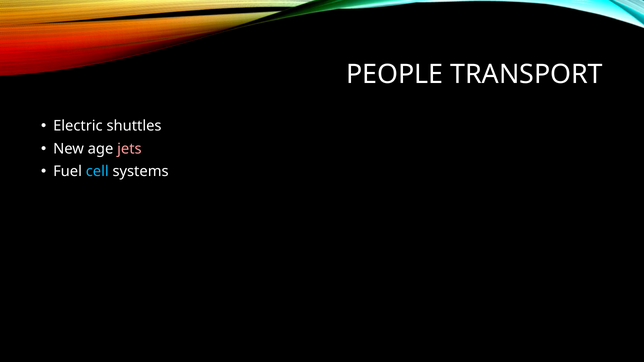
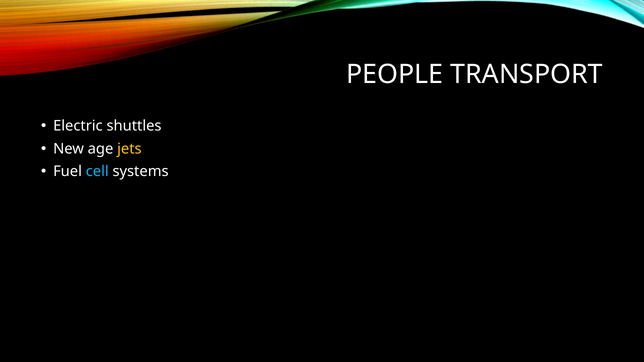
jets colour: pink -> yellow (129, 149)
